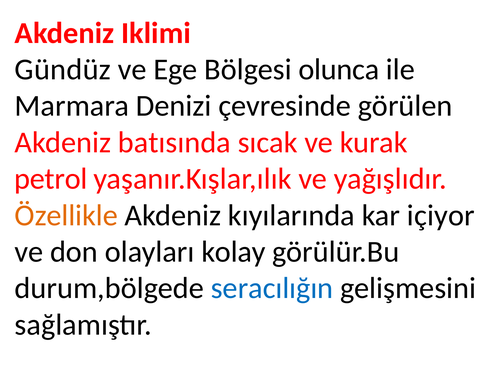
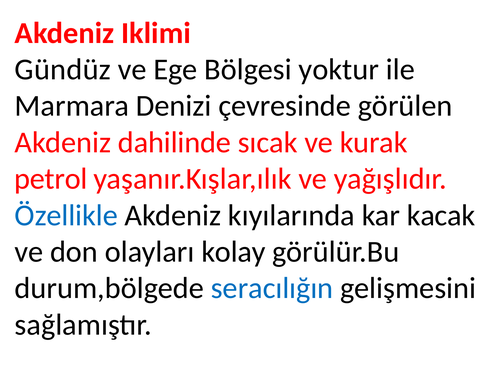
olunca: olunca -> yoktur (339, 69)
batısında: batısında -> dahilinde (175, 142)
Özellikle colour: orange -> blue (66, 215)
içiyor: içiyor -> kacak (441, 215)
